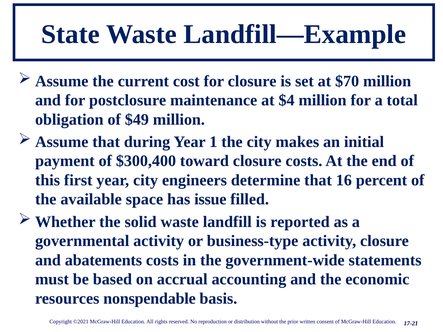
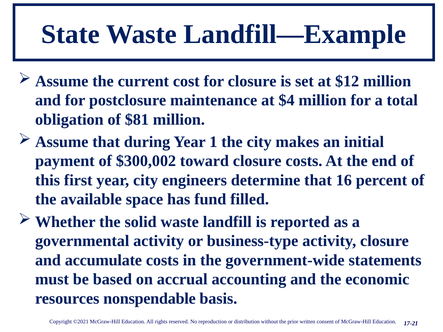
$70: $70 -> $12 (347, 81)
$49: $49 -> $81 (137, 120)
$300,400: $300,400 -> $300,002 (146, 161)
issue: issue -> fund (210, 200)
abatements: abatements -> accumulate (103, 260)
